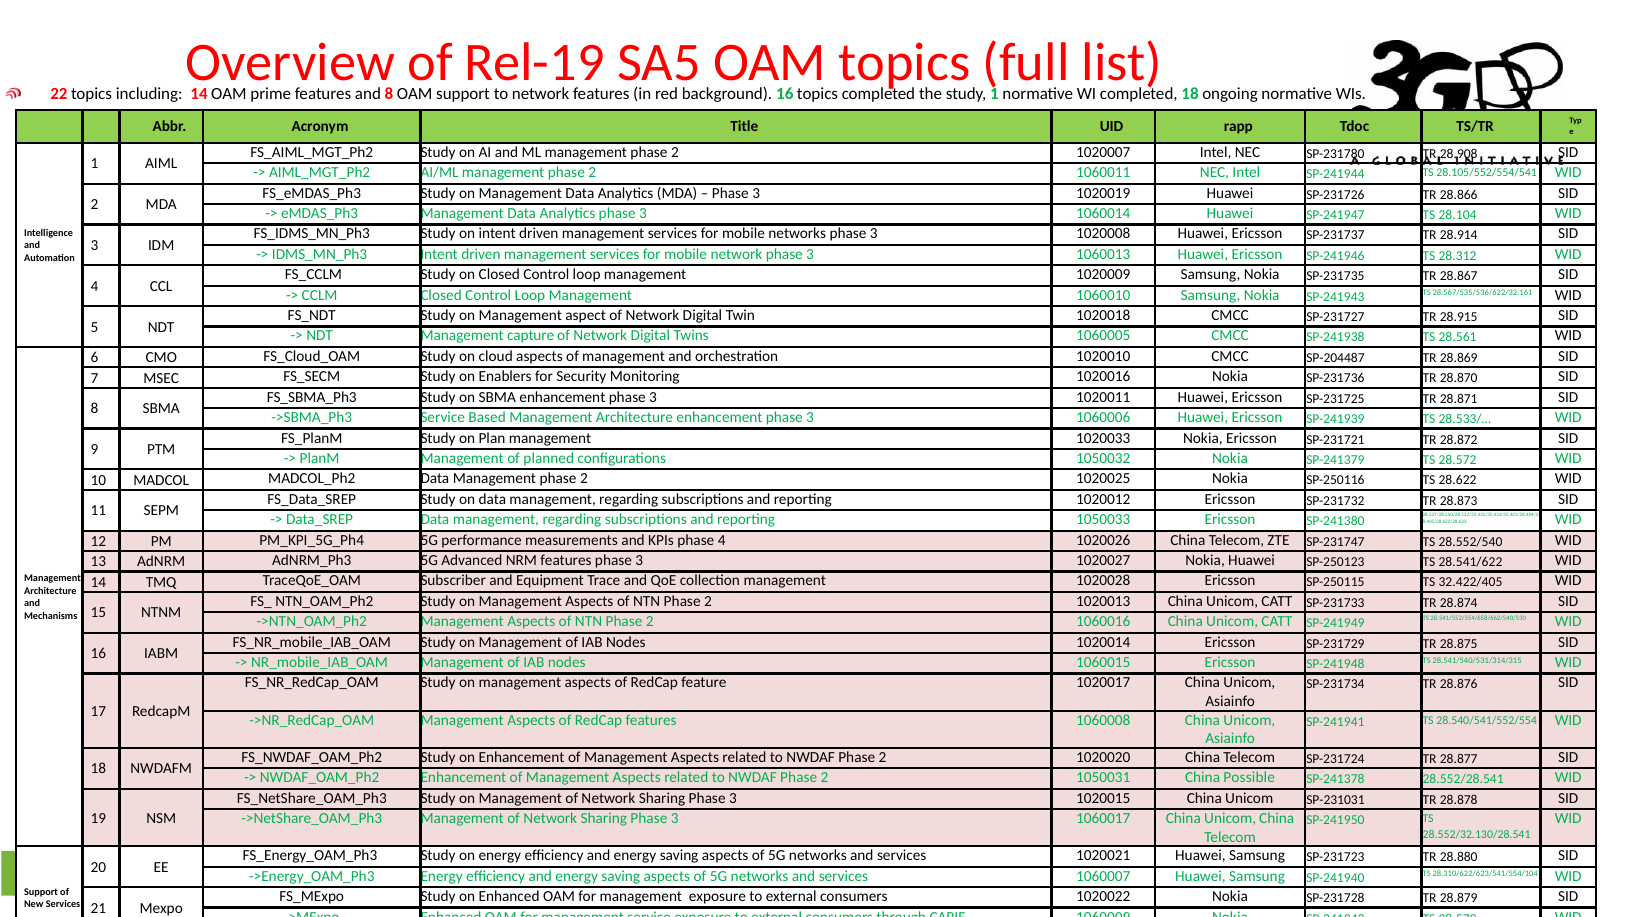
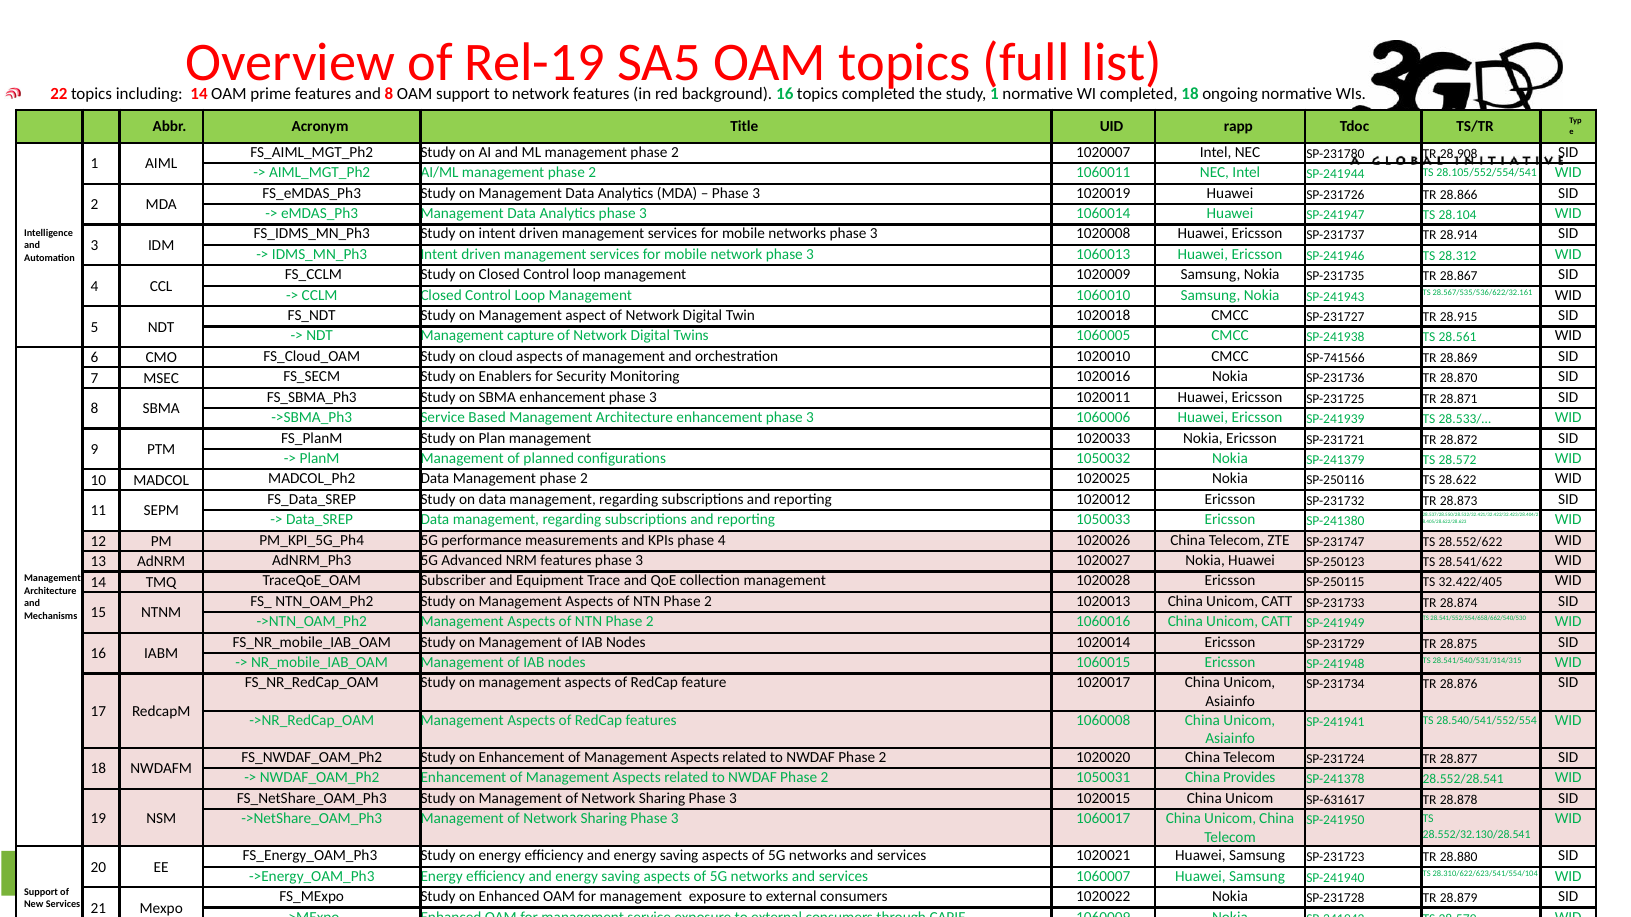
SP-204487: SP-204487 -> SP-741566 (1335, 358)
28.552/540: 28.552/540 -> 28.552/622 (1470, 542)
Possible: Possible -> Provides (1249, 778)
SP-231031: SP-231031 -> SP-631617 (1335, 800)
